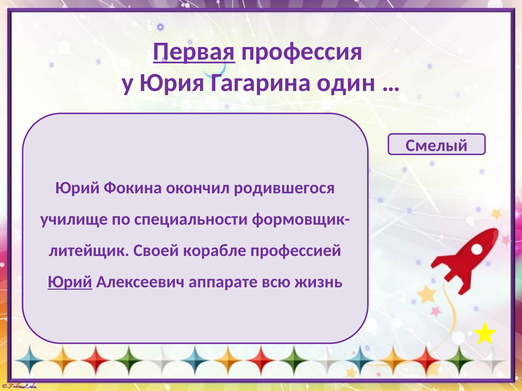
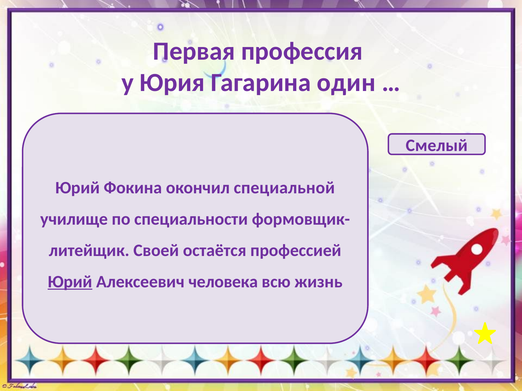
Первая underline: present -> none (194, 51)
родившегося: родившегося -> специальной (284, 188)
корабле: корабле -> остаётся (215, 251)
аппарате: аппарате -> человека (223, 282)
